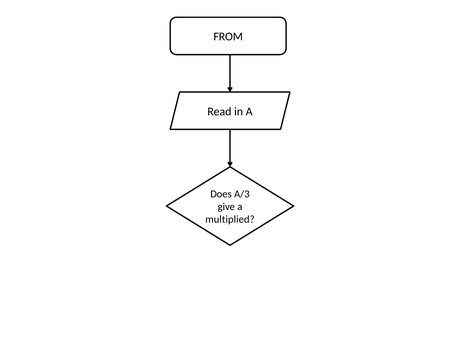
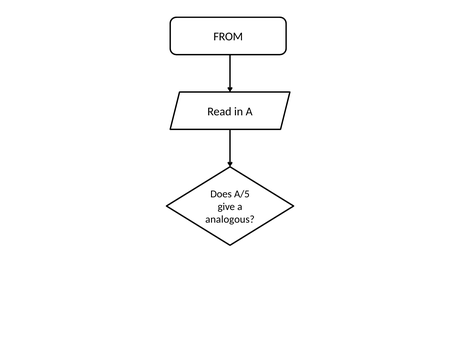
A/3: A/3 -> A/5 (242, 194)
multiplied: multiplied -> analogous (230, 220)
